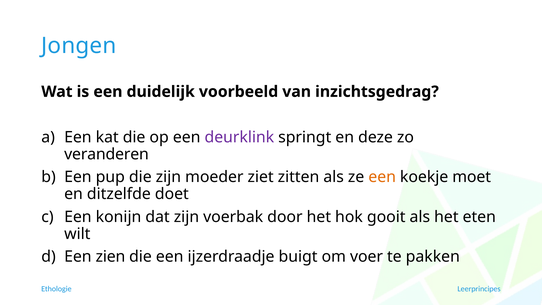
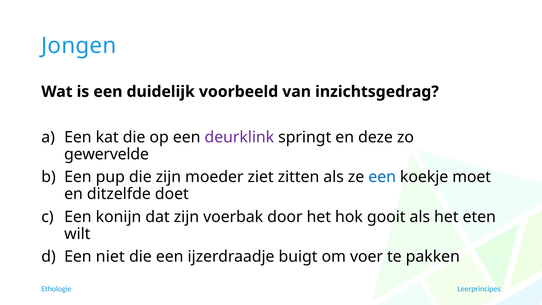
veranderen: veranderen -> gewervelde (107, 154)
een colour: orange -> blue (382, 177)
zien: zien -> niet (110, 256)
